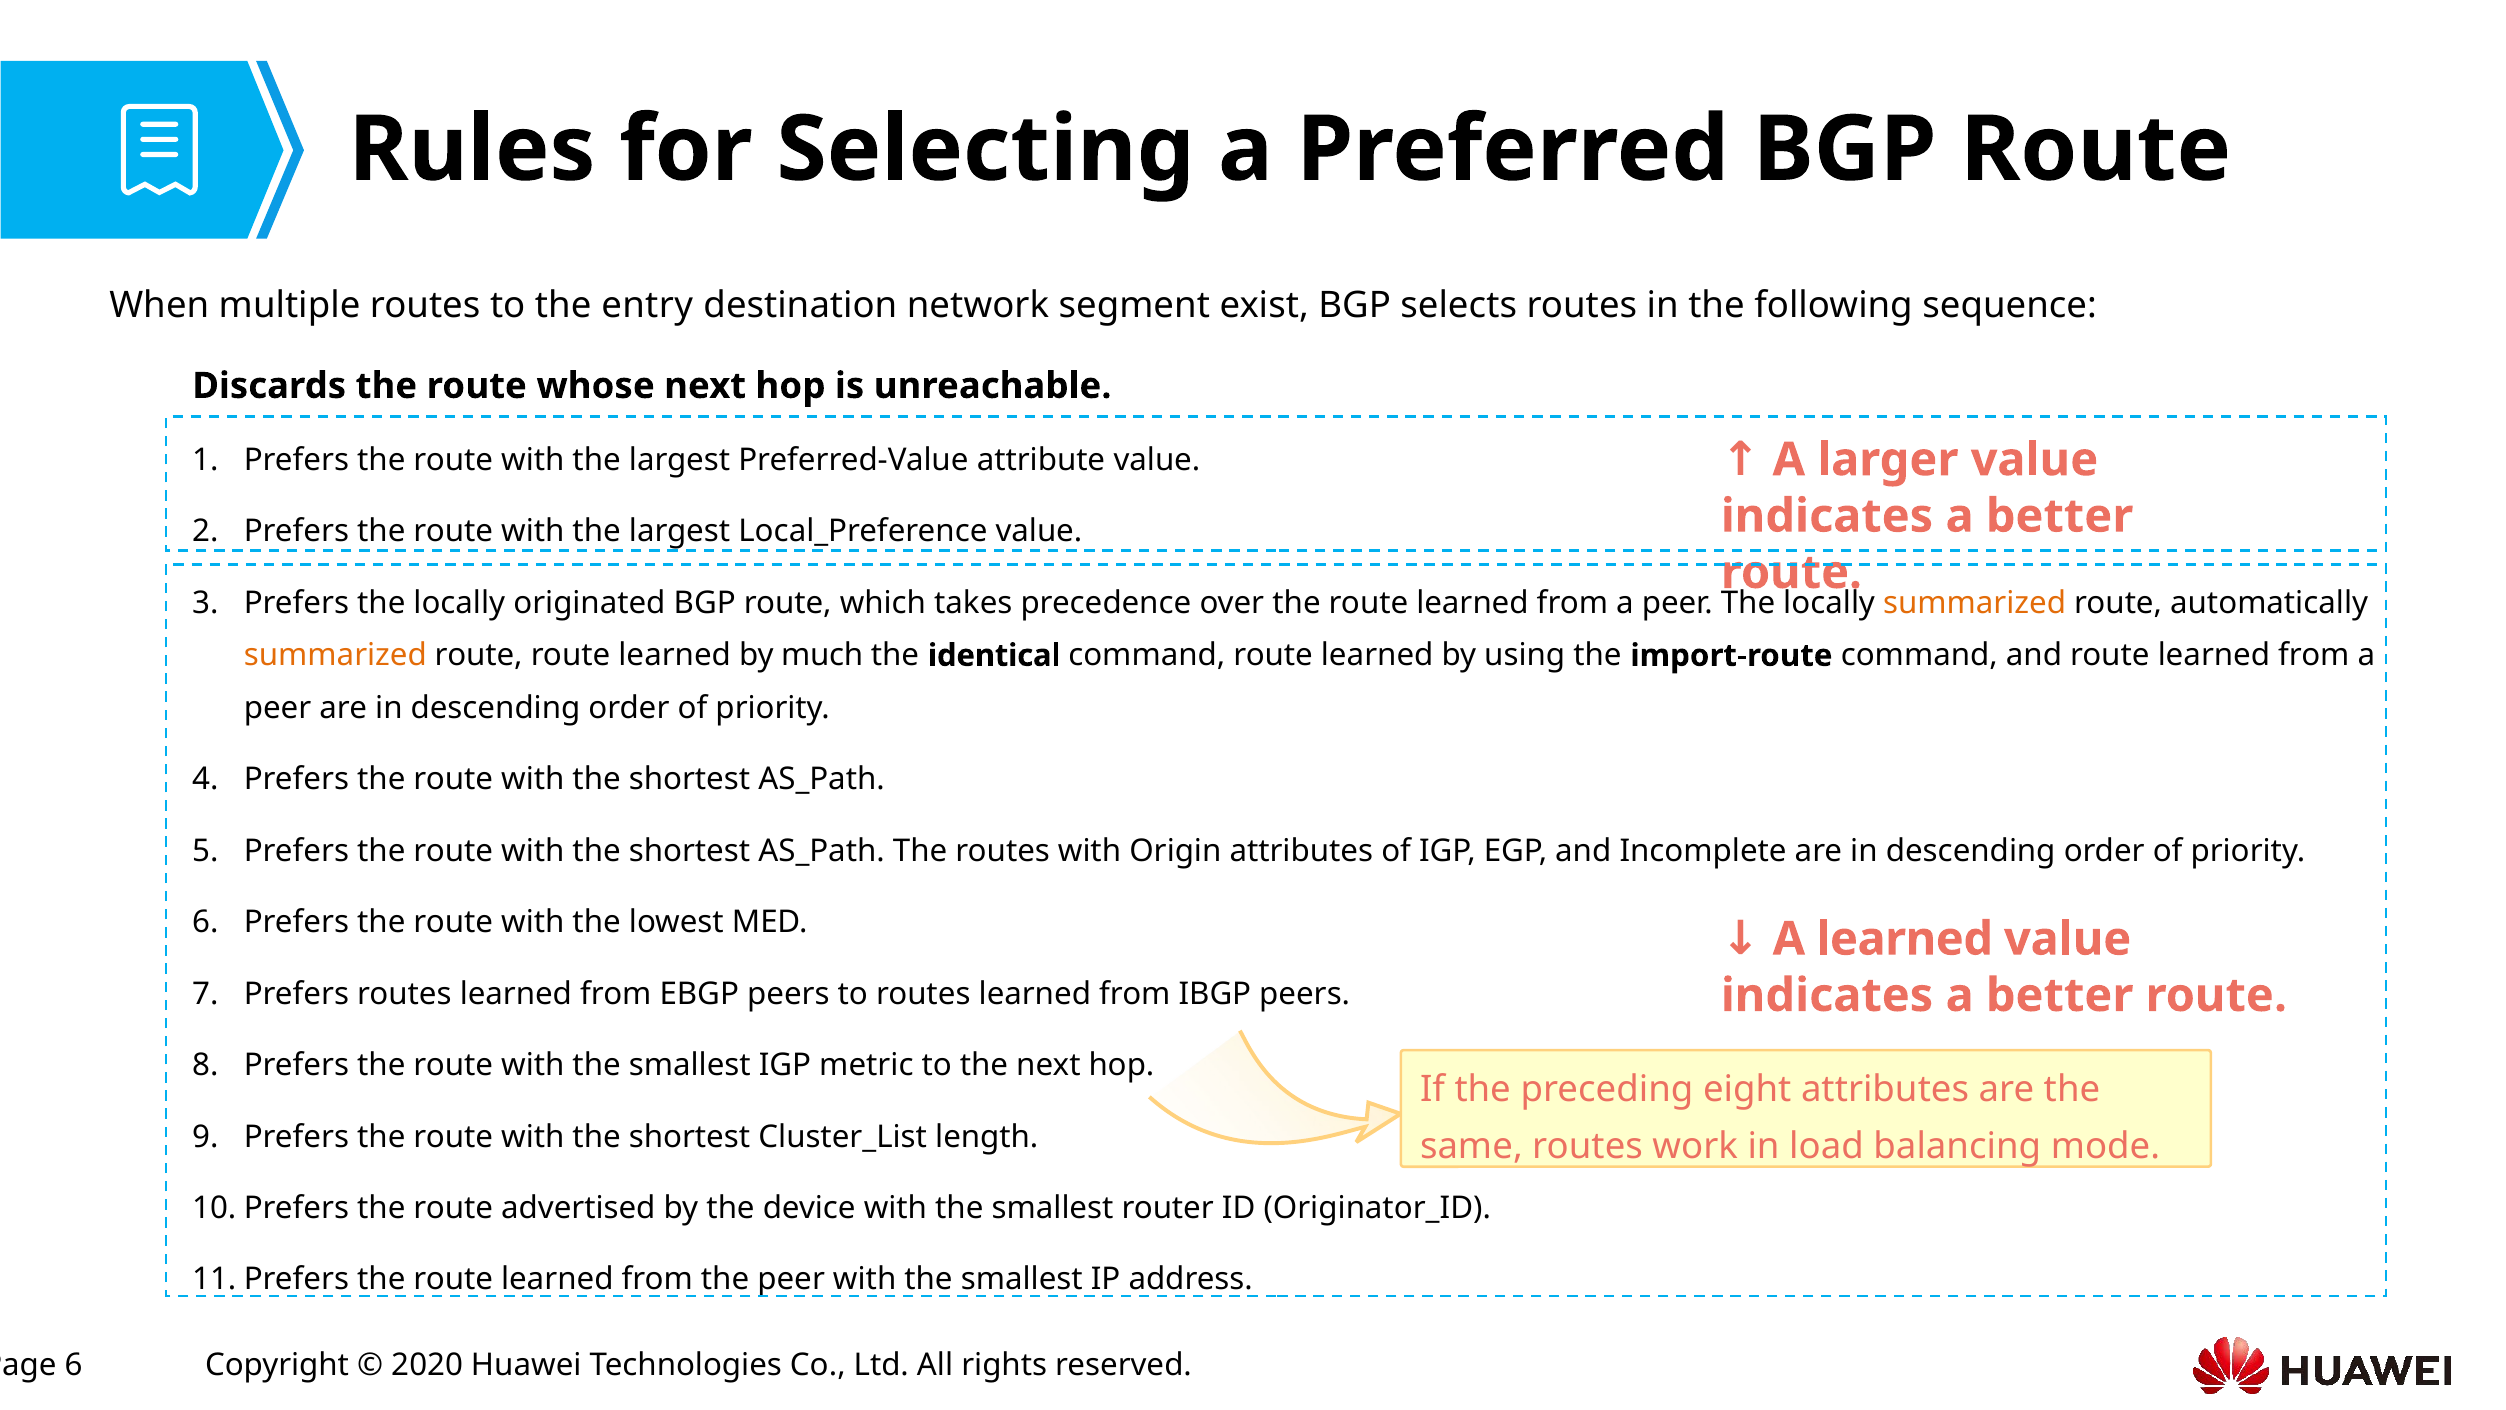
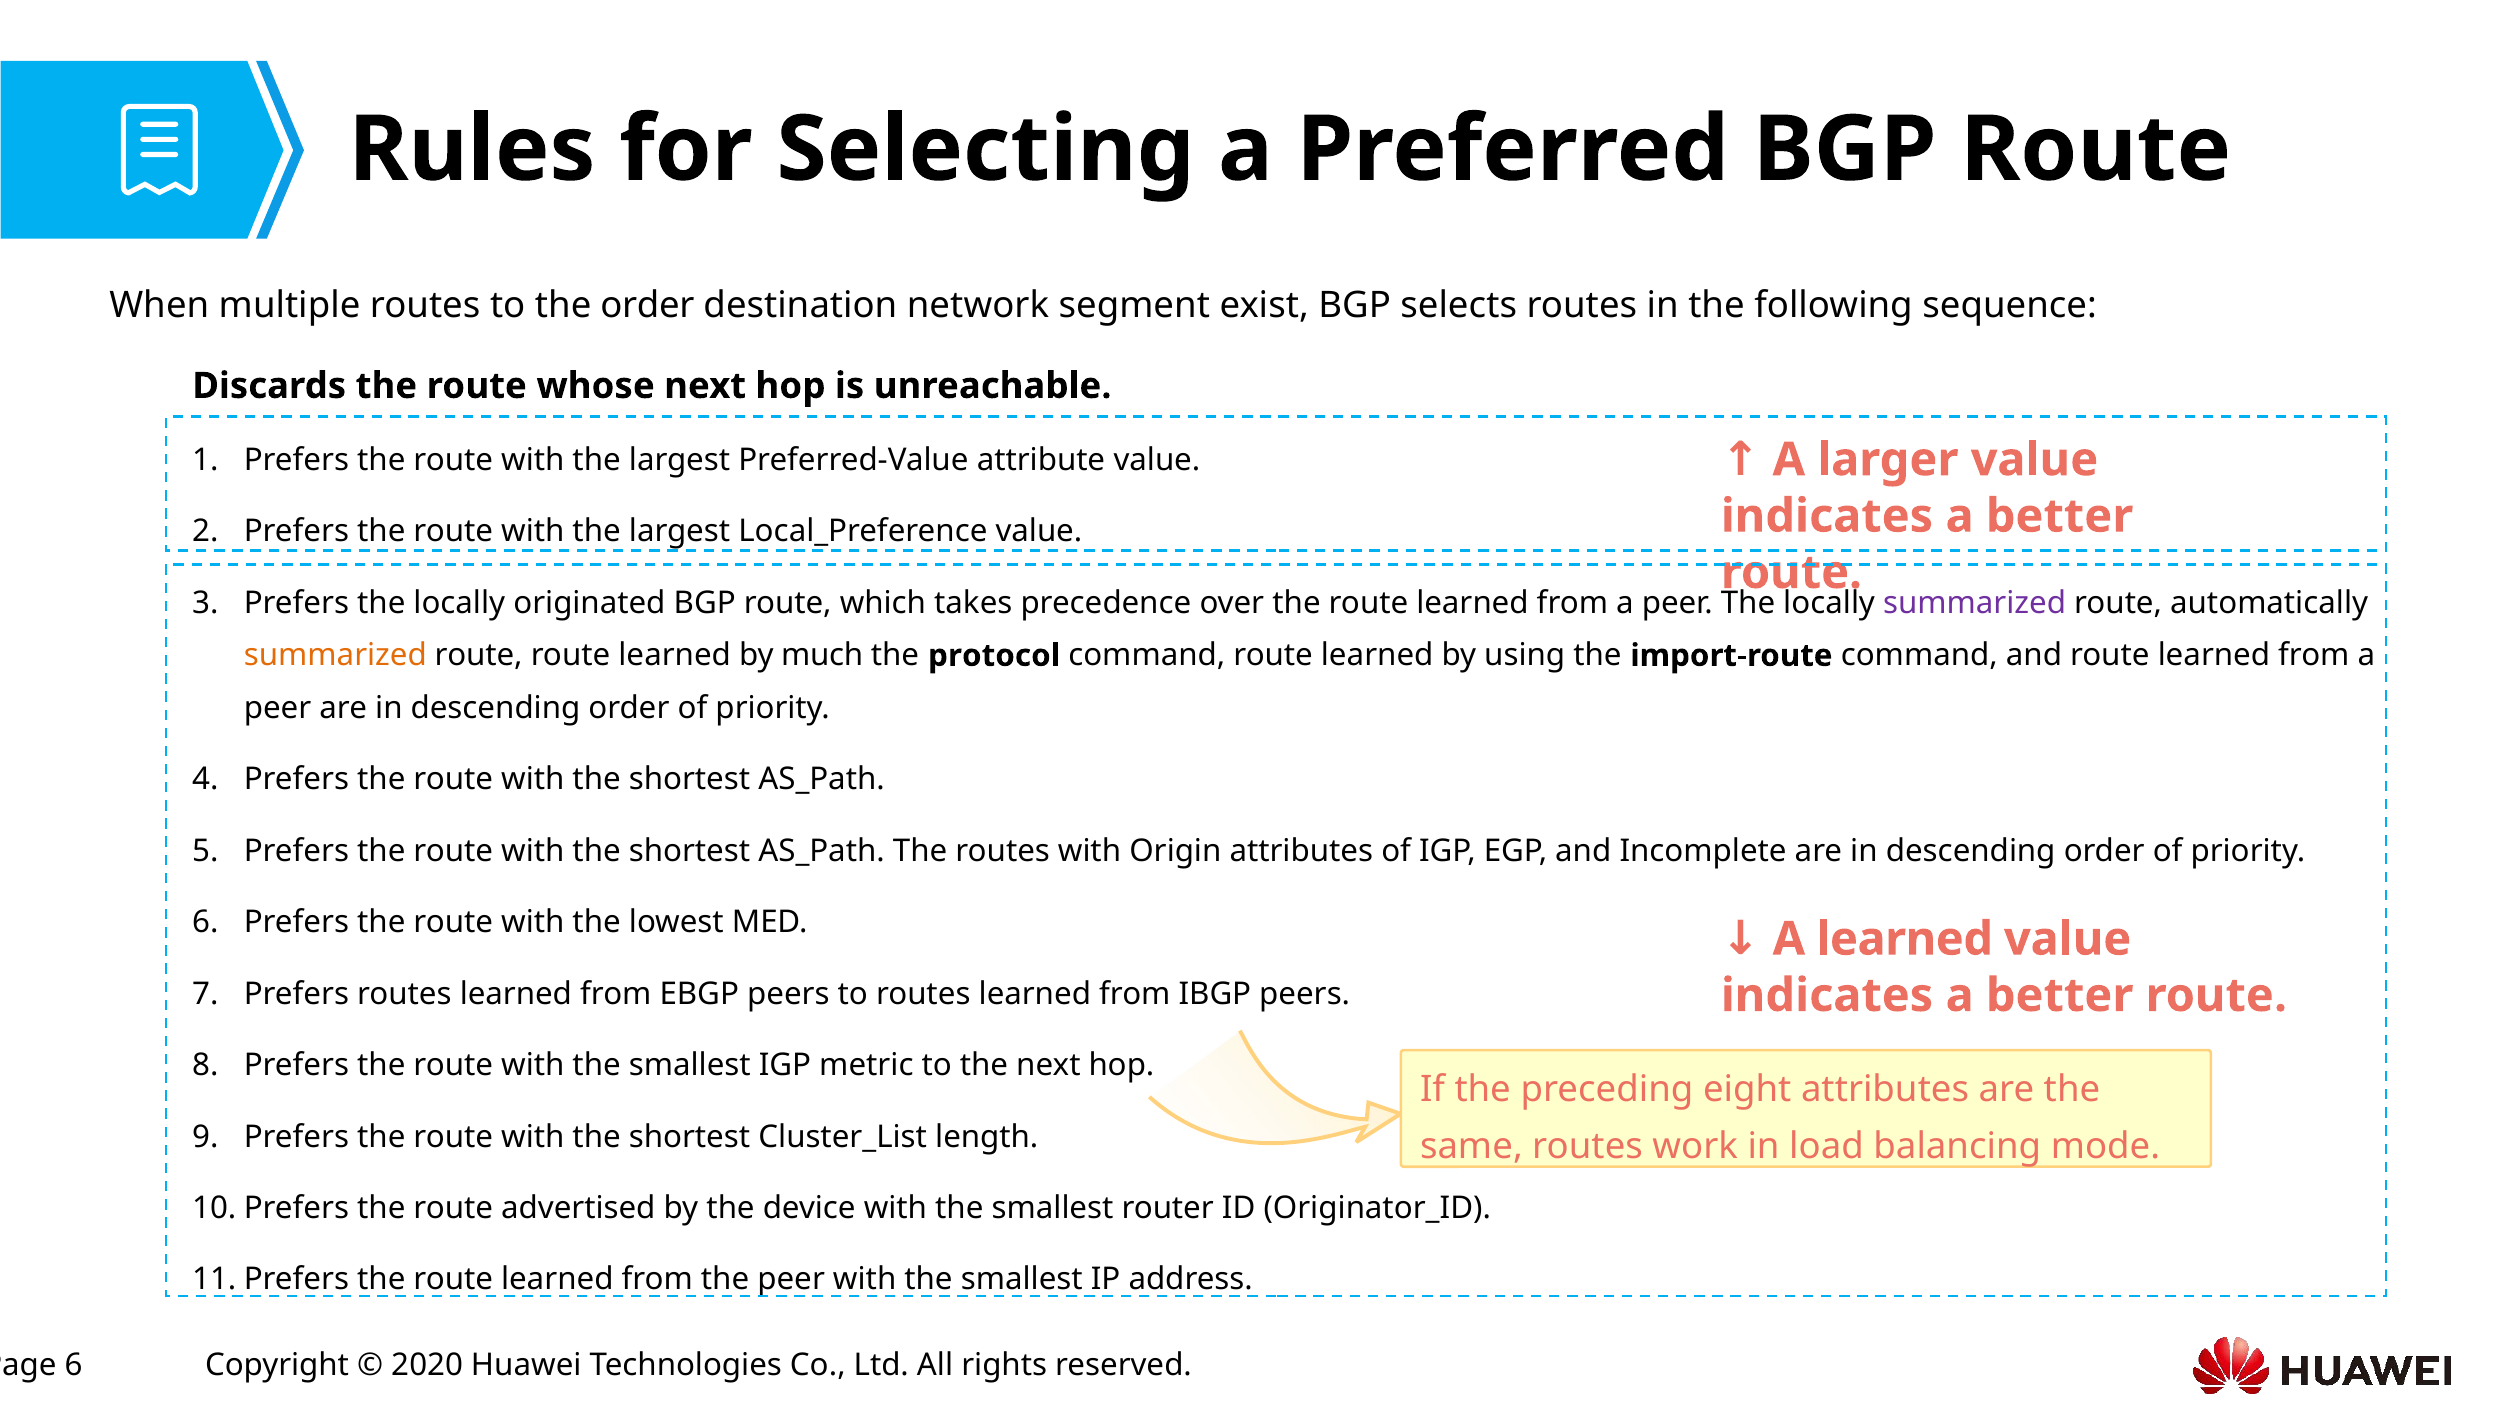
the entry: entry -> order (647, 306)
summarized colour: orange -> purple (1975, 603)
identical: identical -> protocol (994, 655)
